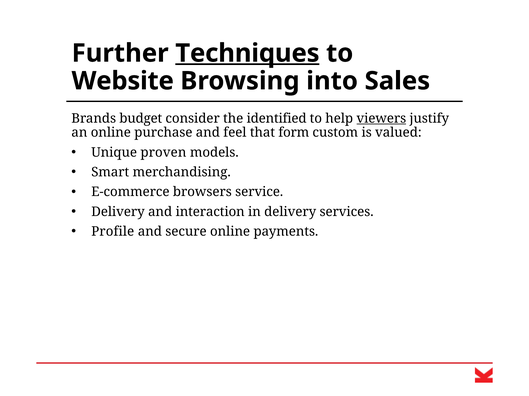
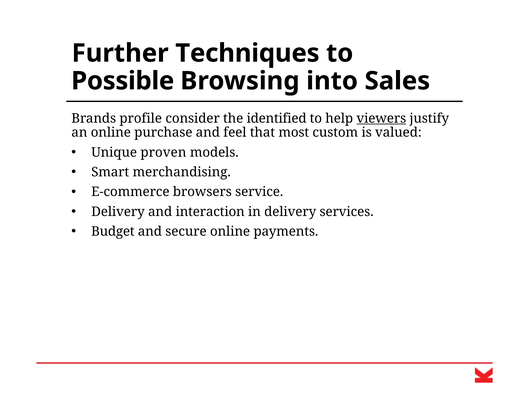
Techniques underline: present -> none (247, 53)
Website: Website -> Possible (123, 81)
budget: budget -> profile (141, 119)
form: form -> most (294, 133)
Profile: Profile -> Budget (113, 232)
